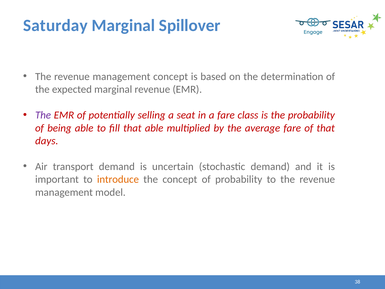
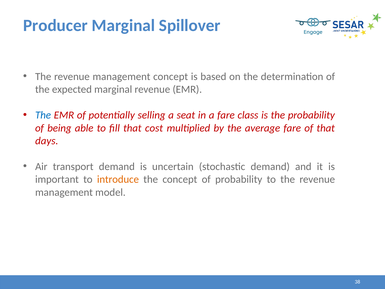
Saturday: Saturday -> Producer (55, 25)
The colour: purple -> blue (43, 115)
that able: able -> cost (154, 128)
